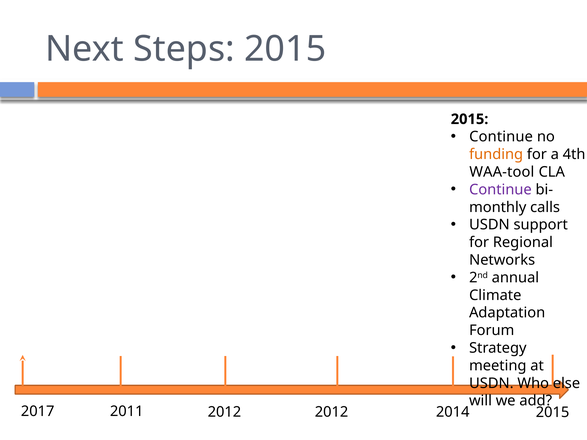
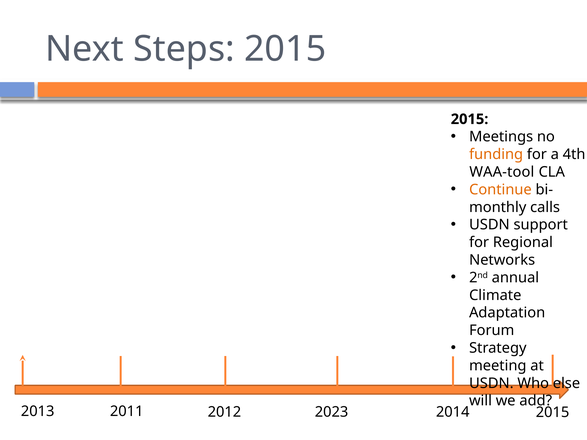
Continue: Continue -> Meetings (501, 137)
Continue colour: purple -> orange (500, 190)
2017: 2017 -> 2013 (38, 411)
2012 2012: 2012 -> 2023 (332, 412)
